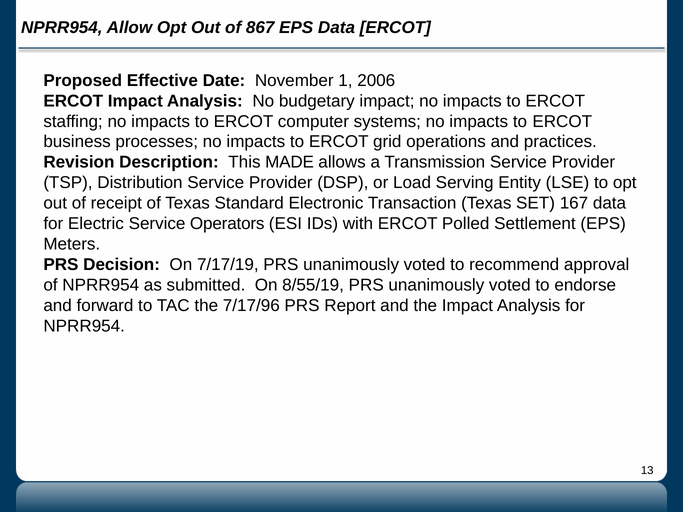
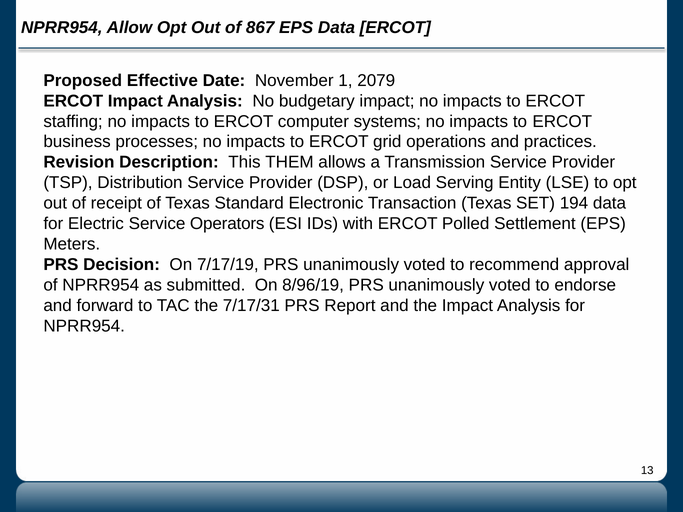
2006: 2006 -> 2079 (376, 80)
MADE: MADE -> THEM (289, 162)
167: 167 -> 194 (574, 203)
8/55/19: 8/55/19 -> 8/96/19 (313, 285)
7/17/96: 7/17/96 -> 7/17/31 (251, 306)
